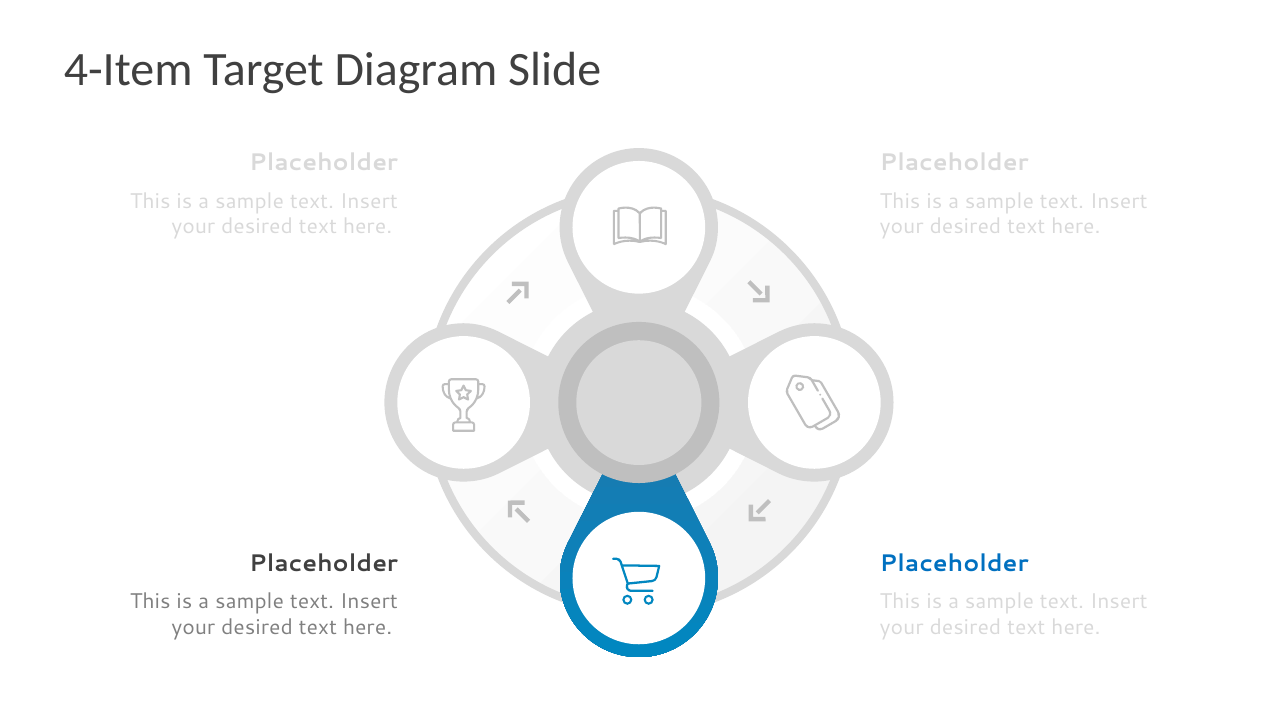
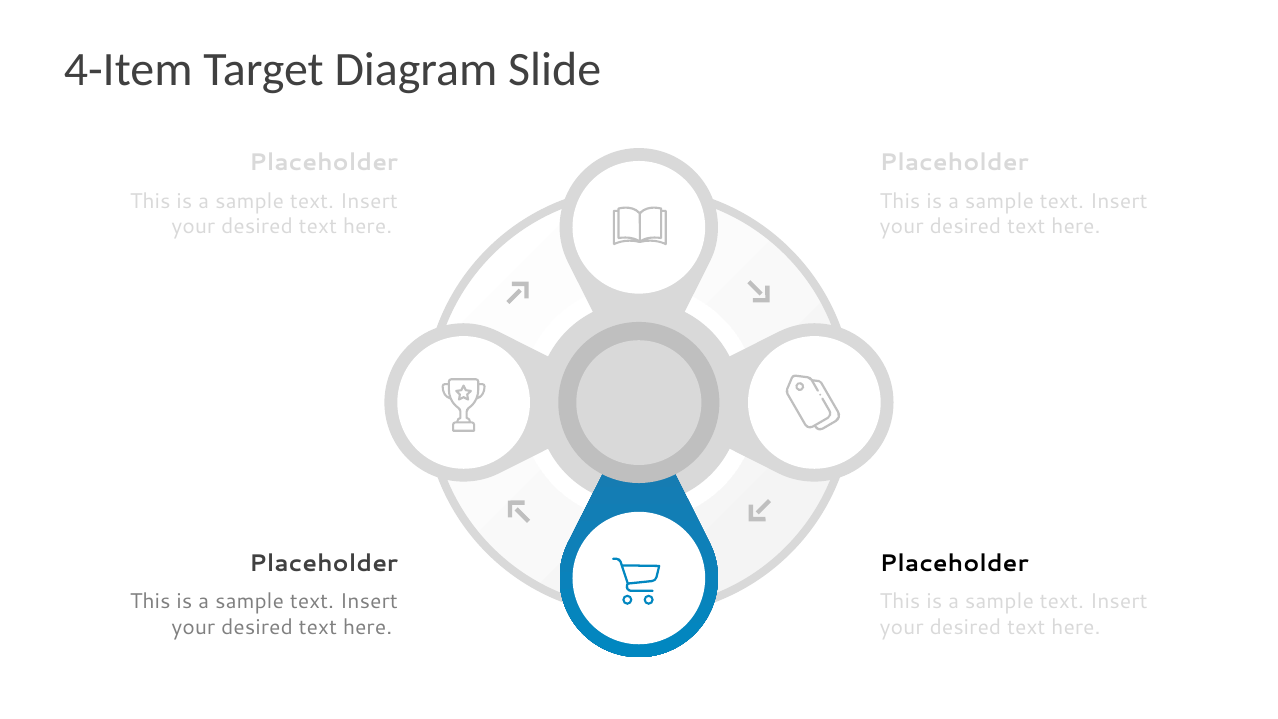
Placeholder colour: blue -> black (954, 564)
